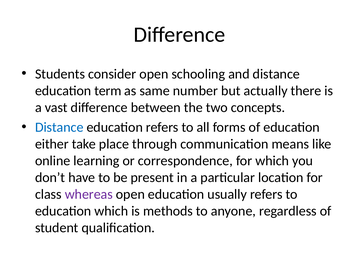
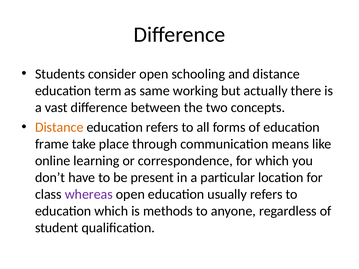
number: number -> working (195, 91)
Distance colour: blue -> orange (59, 127)
either: either -> frame (52, 144)
